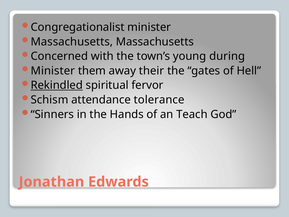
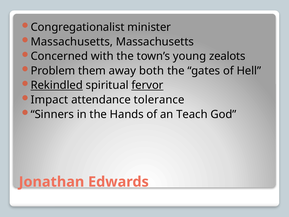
during: during -> zealots (227, 56)
Minister: Minister -> Problem (53, 71)
their: their -> both (152, 71)
fervor underline: none -> present (147, 85)
Schism: Schism -> Impact (49, 100)
